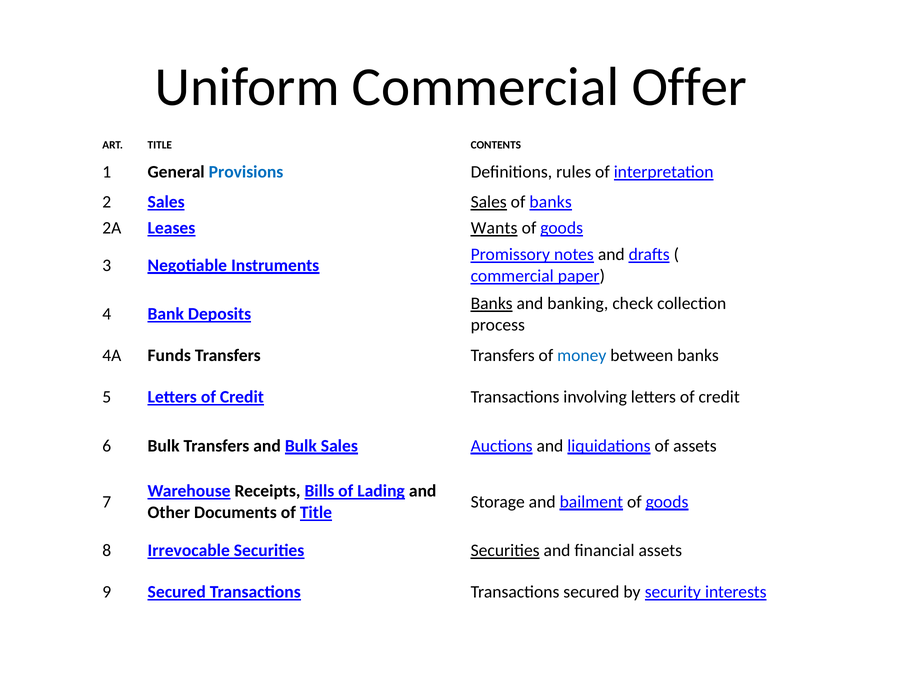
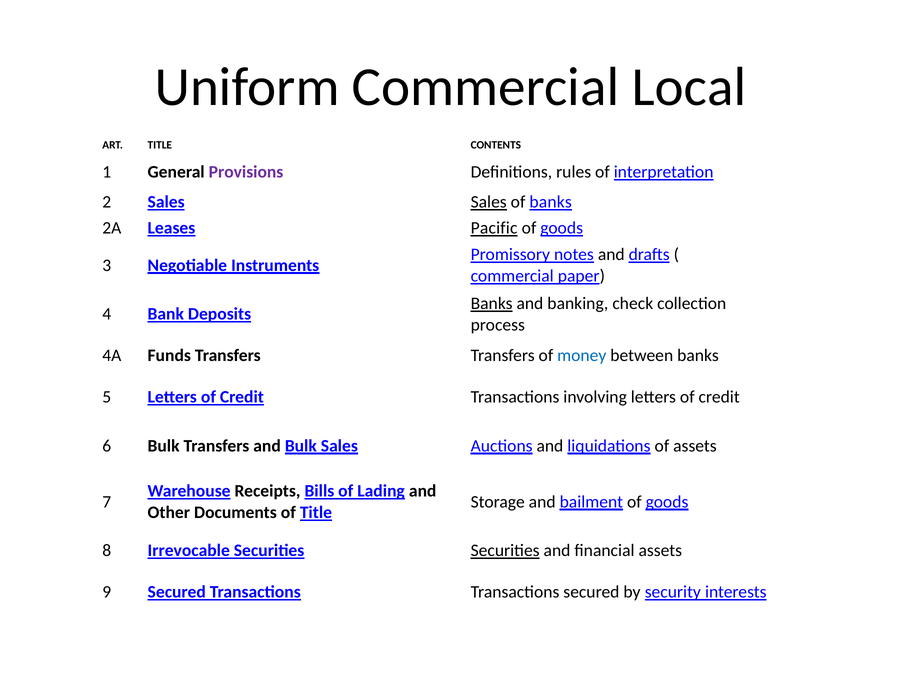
Offer: Offer -> Local (689, 87)
Provisions colour: blue -> purple (246, 172)
Wants: Wants -> Pacific (494, 228)
